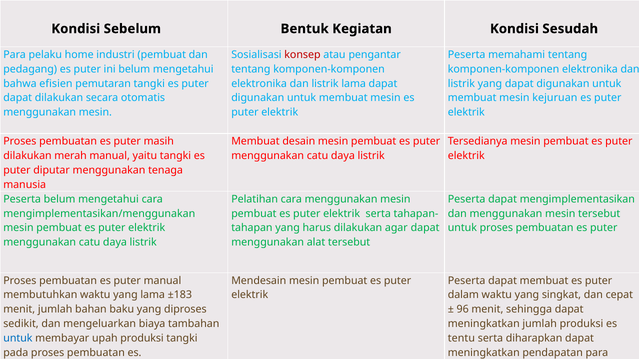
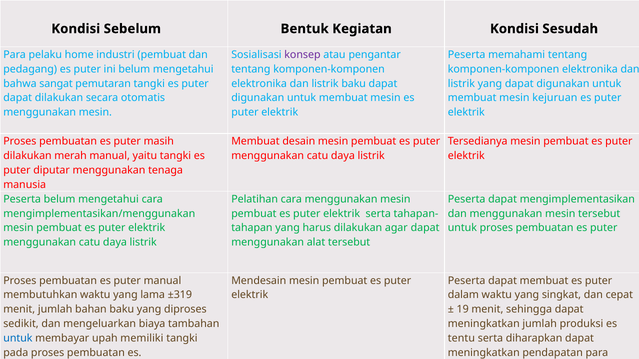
konsep colour: red -> purple (302, 55)
efisien: efisien -> sangat (56, 84)
listrik lama: lama -> baku (354, 84)
±183: ±183 -> ±319 (180, 295)
96: 96 -> 19 (463, 310)
upah produksi: produksi -> memiliki (142, 339)
